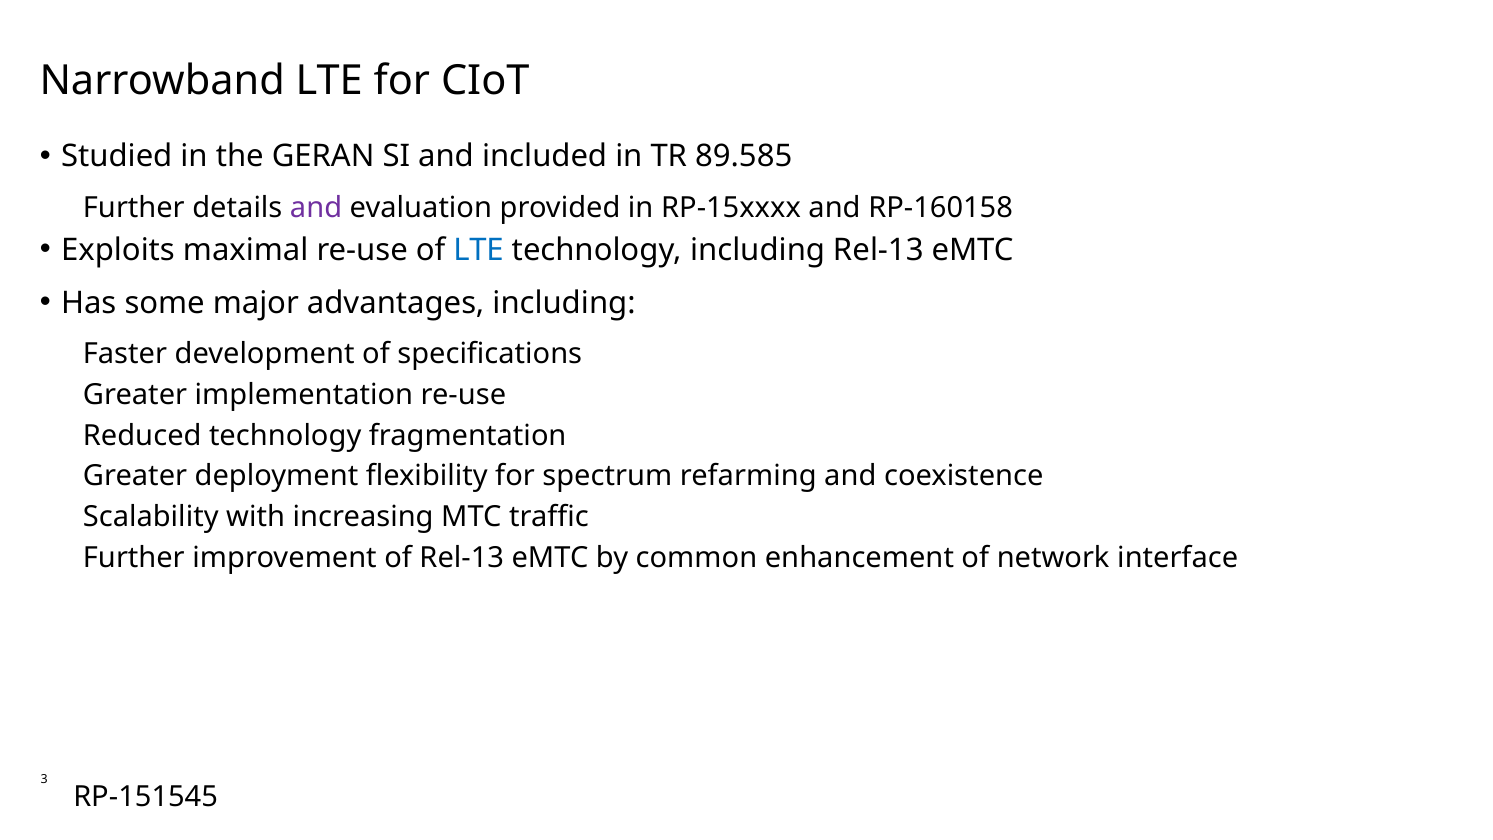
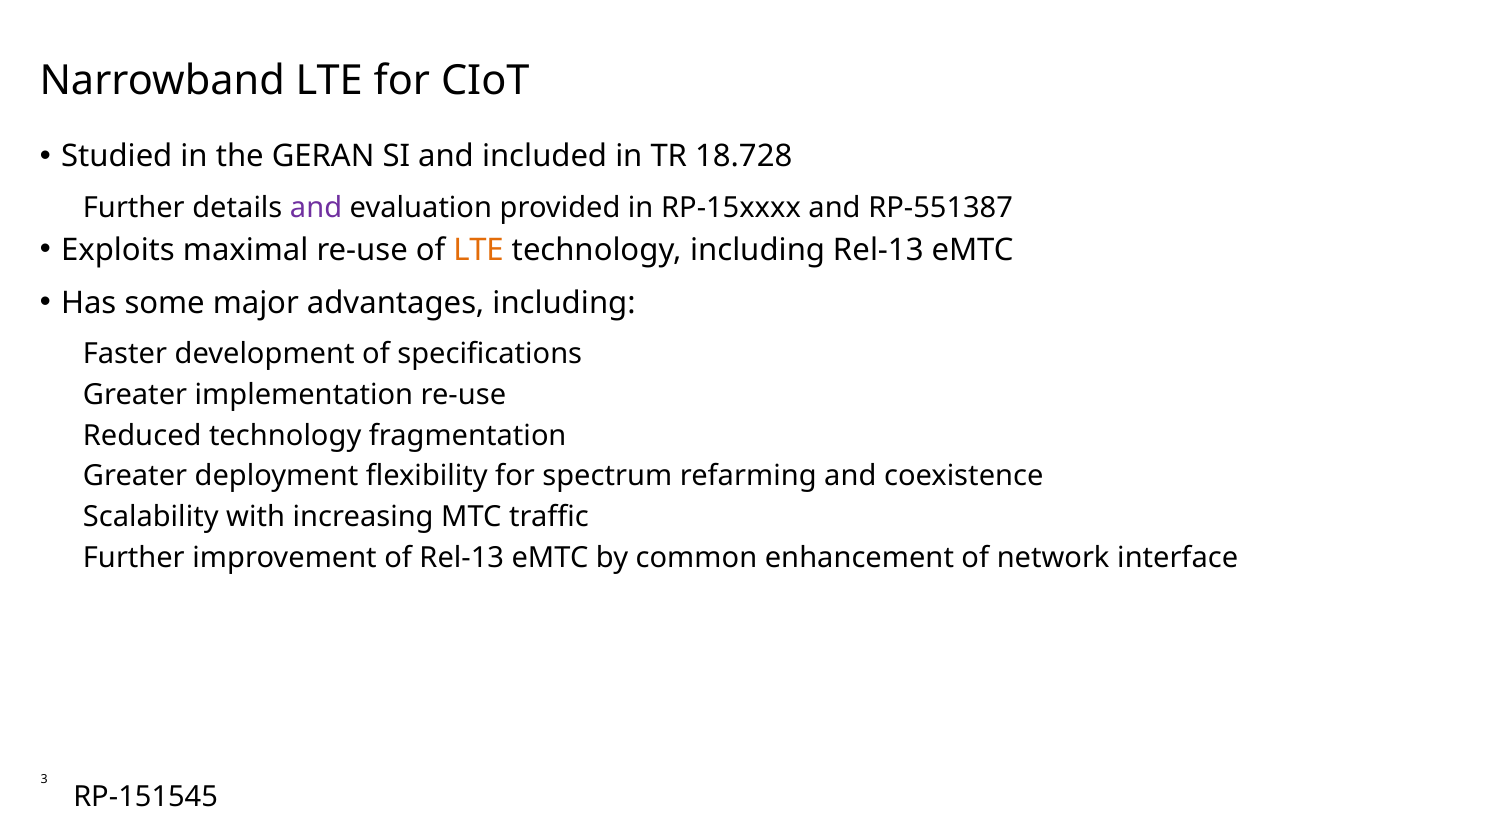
89.585: 89.585 -> 18.728 (744, 157)
RP-160158: RP-160158 -> RP-551387 (941, 208)
LTE colour: blue -> orange (479, 250)
